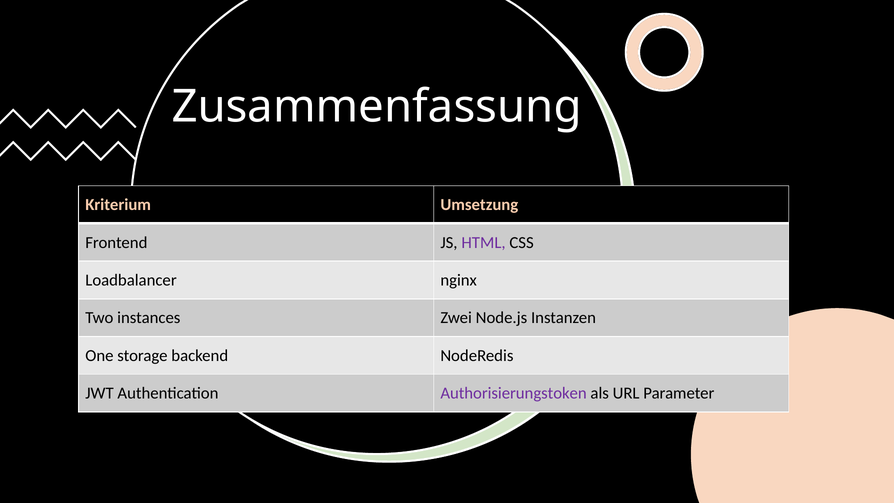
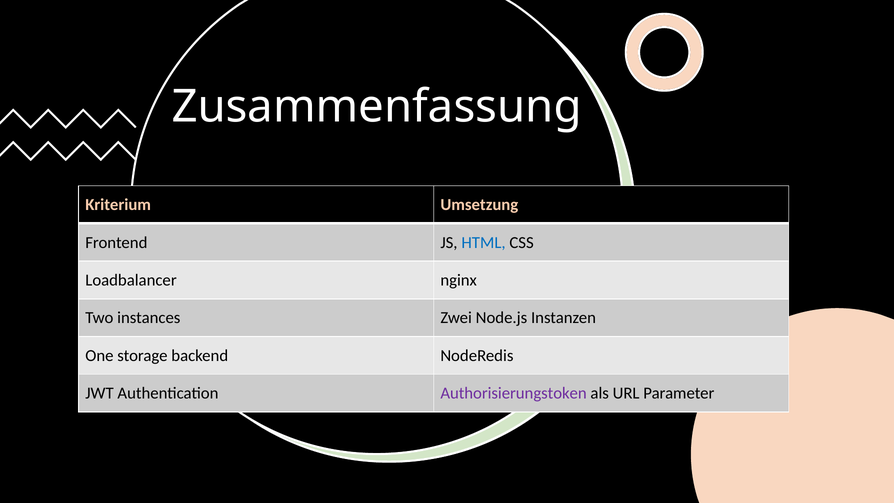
HTML colour: purple -> blue (484, 242)
